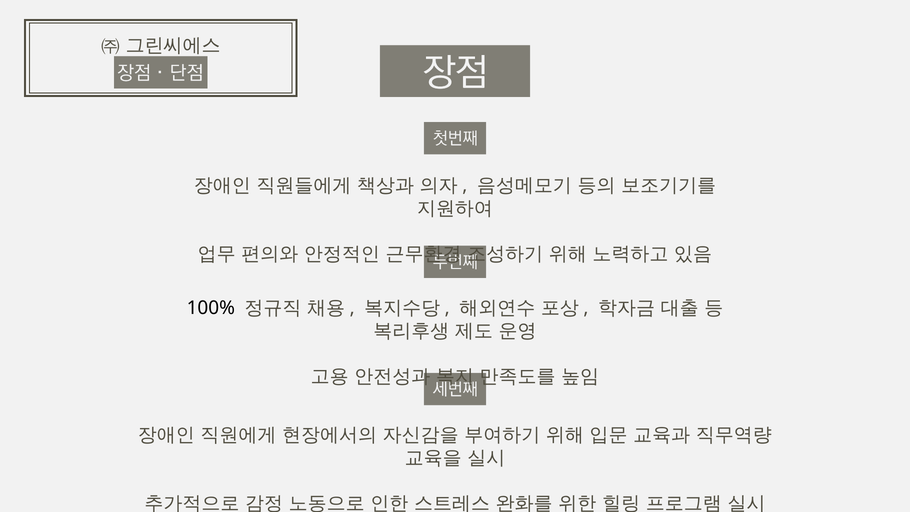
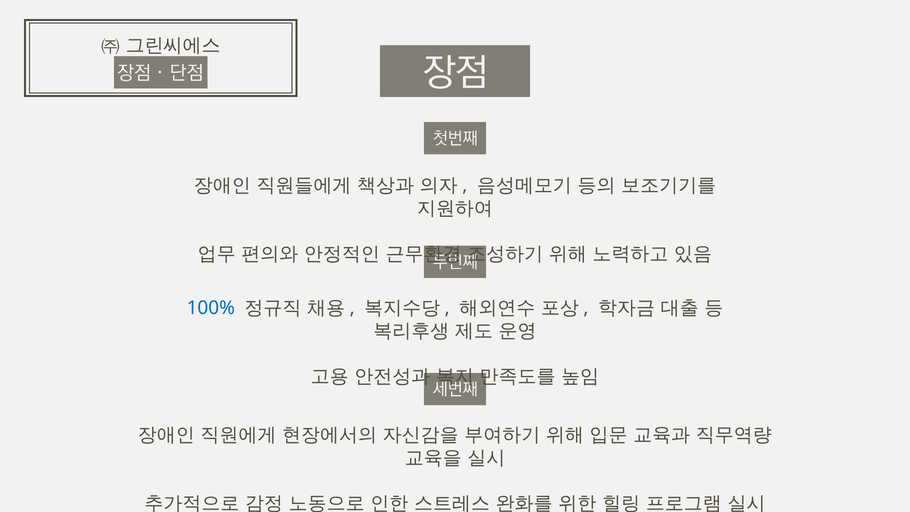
100% colour: black -> blue (211, 308)
